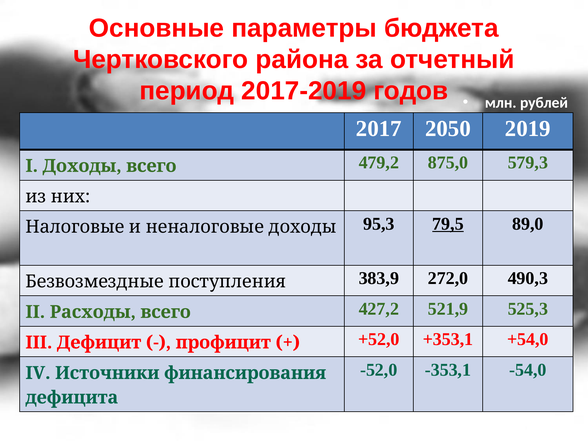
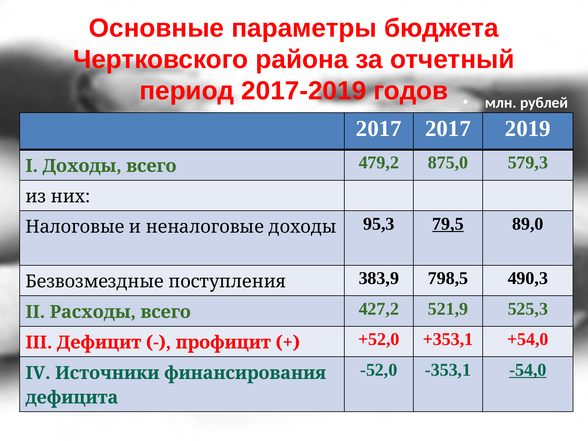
2017 2050: 2050 -> 2017 (448, 128)
272,0: 272,0 -> 798,5 (448, 278)
-54,0 underline: none -> present (528, 370)
